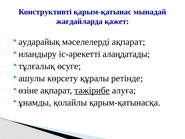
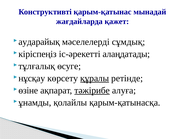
мәселелерді ақпарат: ақпарат -> сұмдық (128, 42)
иландыру: иландыру -> кіріспеңіз (38, 54)
ашулы: ашулы -> нұсқау (32, 78)
құралы underline: none -> present (95, 78)
